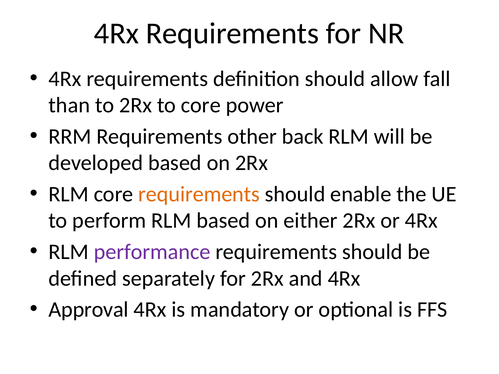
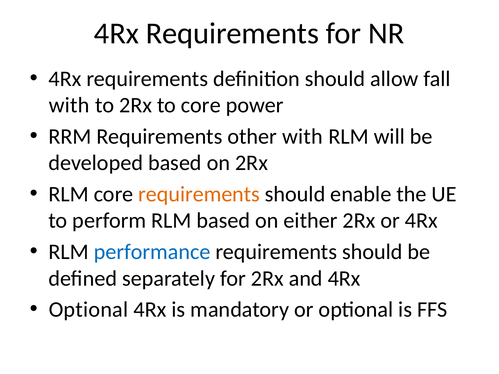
than: than -> with (69, 105)
other back: back -> with (303, 136)
performance colour: purple -> blue (152, 252)
Approval: Approval -> Optional (88, 310)
